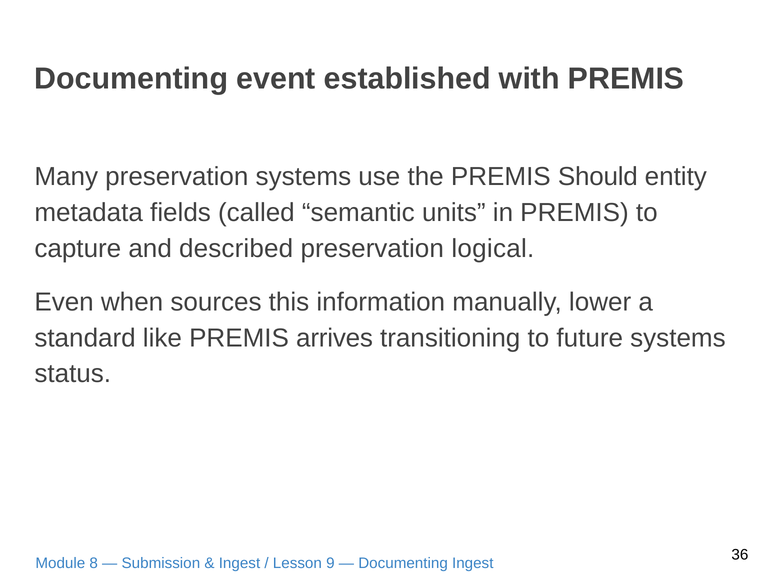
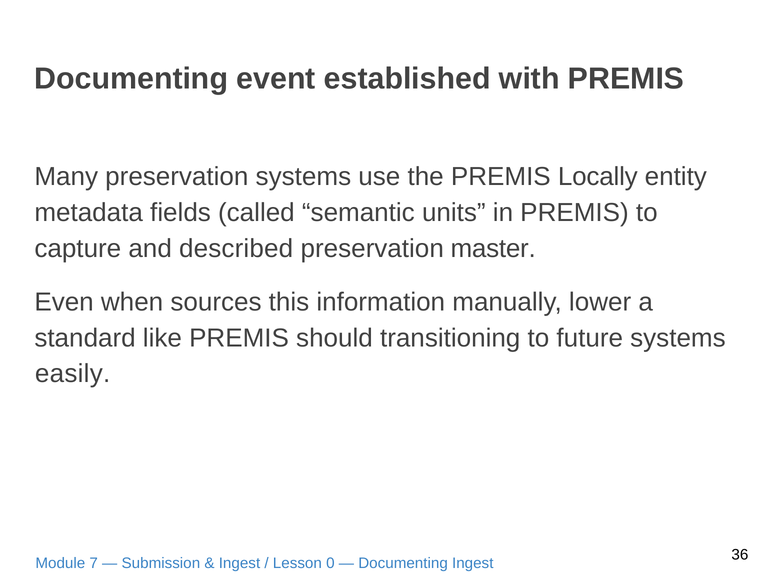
Should: Should -> Locally (598, 177)
logical: logical -> master (493, 249)
arrives: arrives -> should (334, 338)
status: status -> easily (73, 374)
8: 8 -> 7 (94, 563)
9: 9 -> 0 (330, 563)
